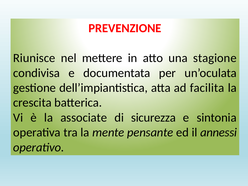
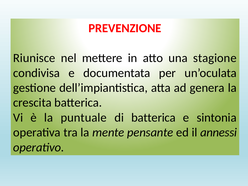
facilita: facilita -> genera (207, 88)
associate: associate -> puntuale (84, 118)
di sicurezza: sicurezza -> batterica (153, 118)
